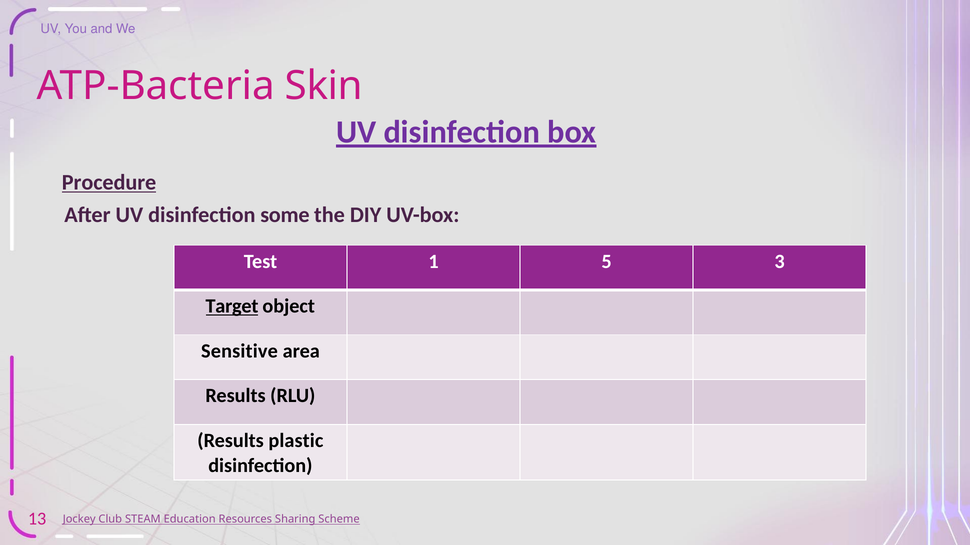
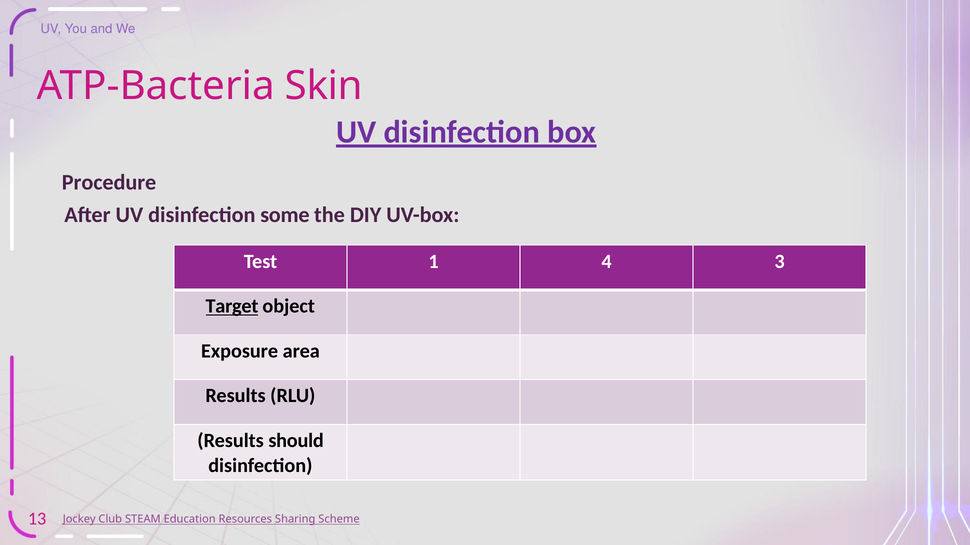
Procedure underline: present -> none (109, 183)
5: 5 -> 4 (607, 262)
Sensitive: Sensitive -> Exposure (240, 351)
plastic: plastic -> should (296, 441)
